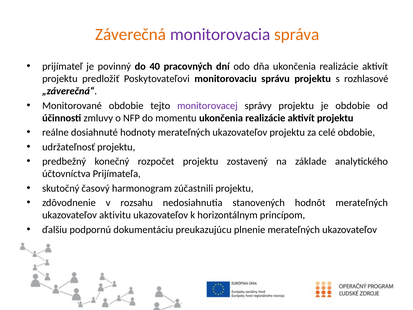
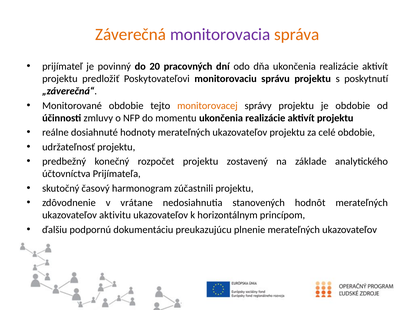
40: 40 -> 20 (155, 66)
rozhlasové: rozhlasové -> poskytnutí (366, 79)
monitorovacej colour: purple -> orange (207, 106)
rozsahu: rozsahu -> vrátane (137, 203)
